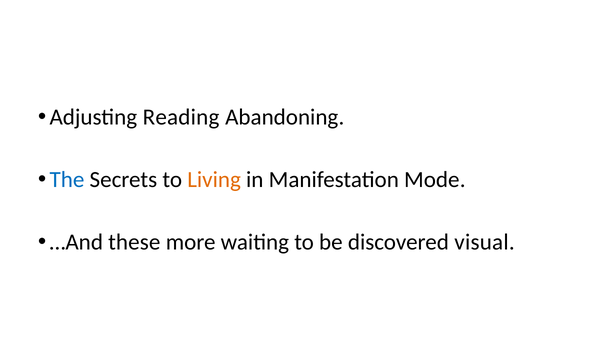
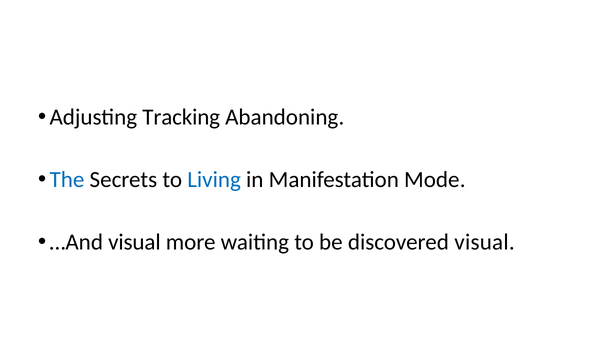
Reading: Reading -> Tracking (181, 117)
Living colour: orange -> blue (214, 180)
…And these: these -> visual (134, 242)
